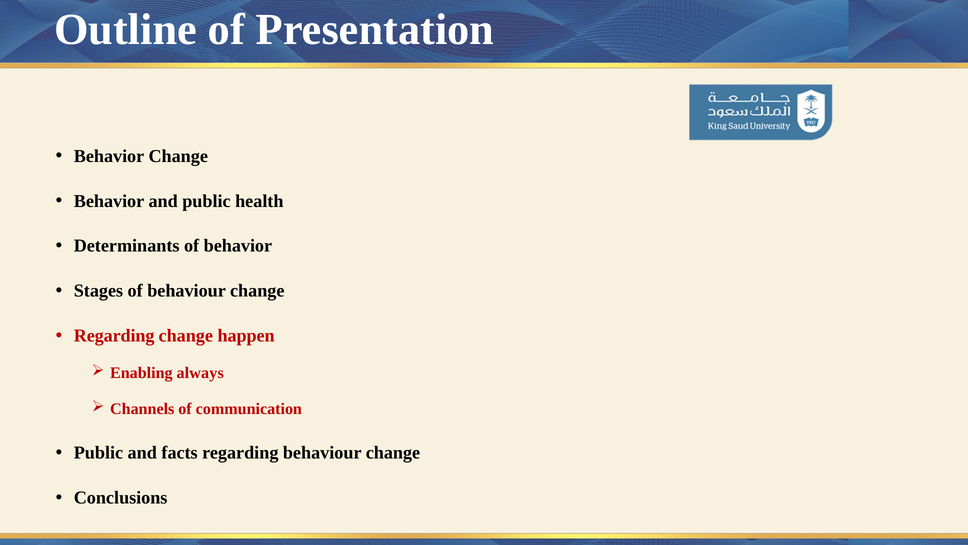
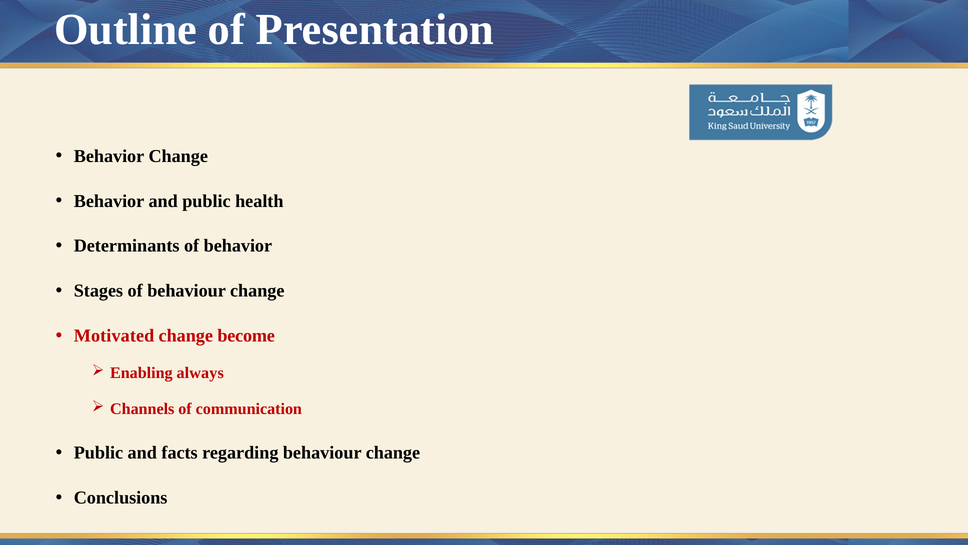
Regarding: Regarding -> Motivated (114, 336)
happen: happen -> become (246, 336)
